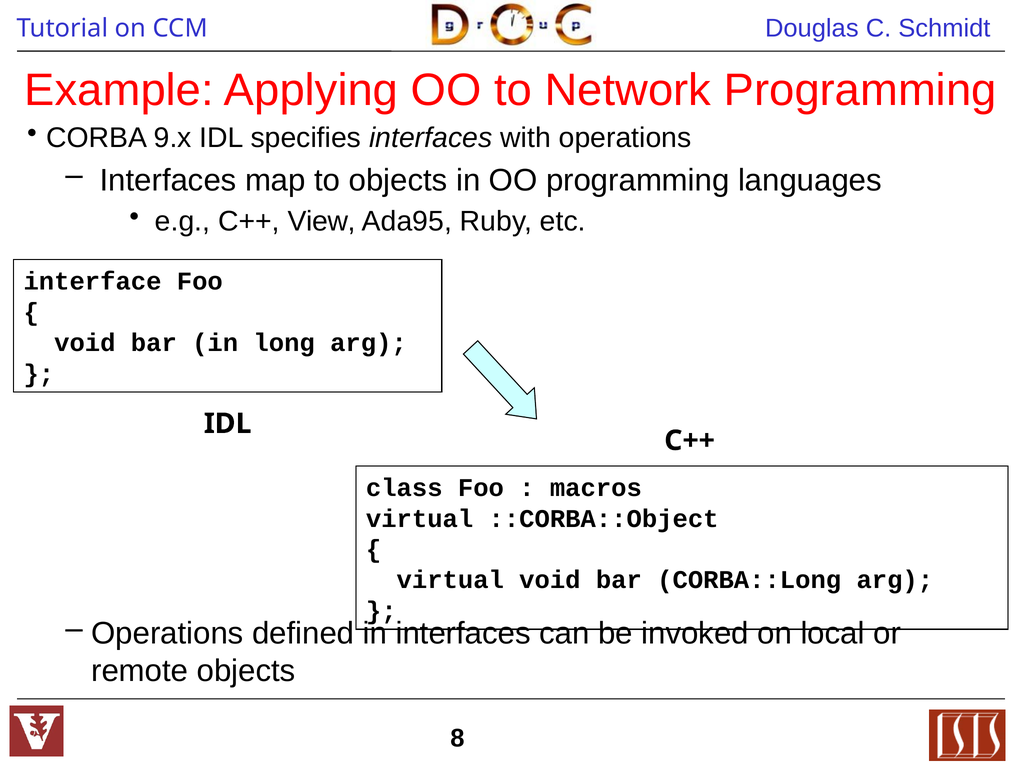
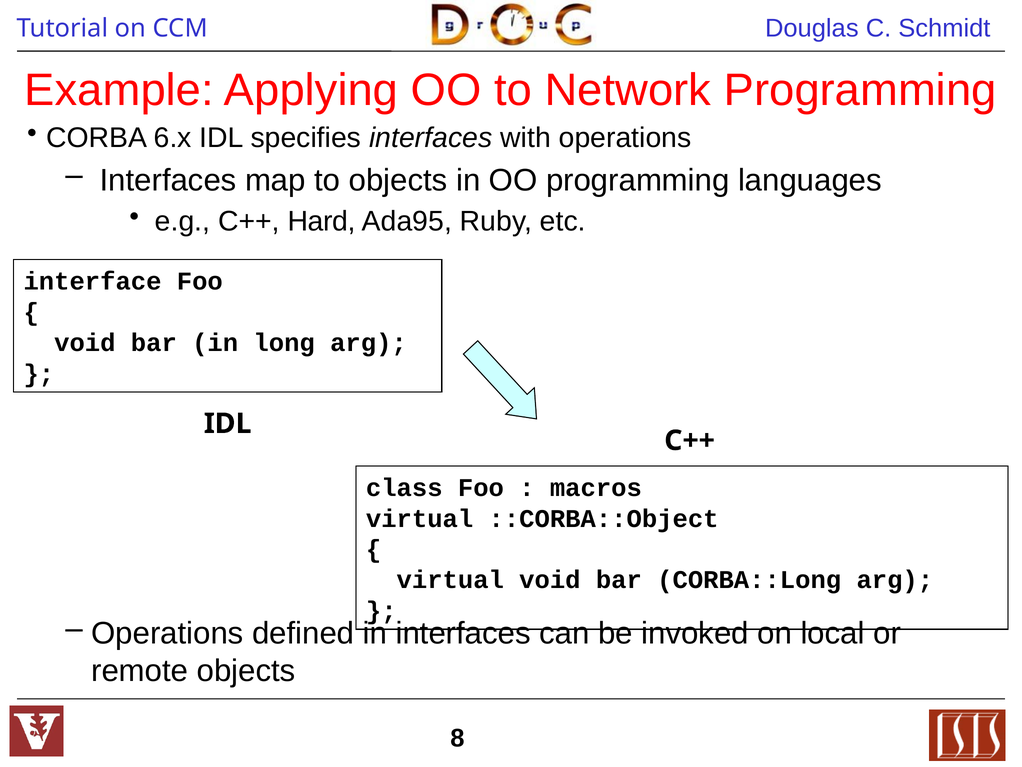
9.x: 9.x -> 6.x (173, 138)
View: View -> Hard (322, 221)
